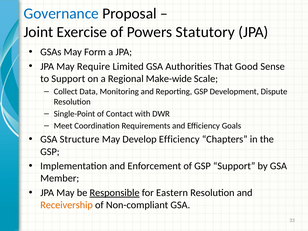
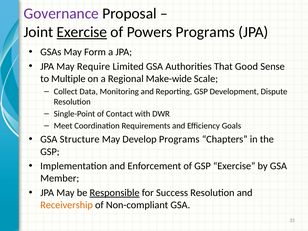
Governance colour: blue -> purple (61, 14)
Exercise underline: none -> present (82, 32)
Powers Statutory: Statutory -> Programs (205, 32)
to Support: Support -> Multiple (68, 79)
Develop Efficiency: Efficiency -> Programs (179, 139)
GSP Support: Support -> Exercise (234, 166)
Eastern: Eastern -> Success (172, 193)
